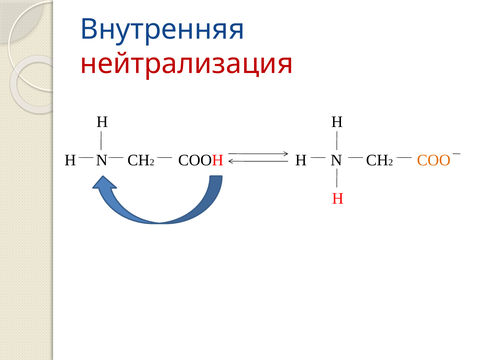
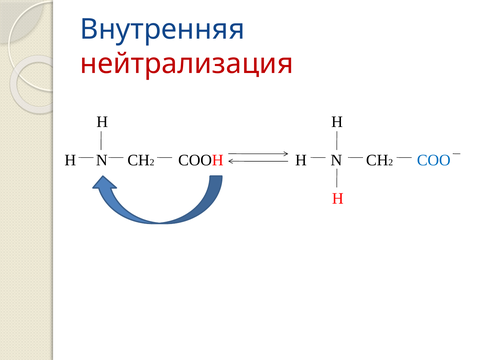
COO colour: orange -> blue (434, 160)
